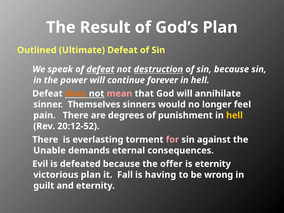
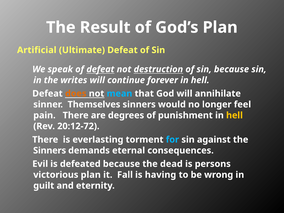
Outlined: Outlined -> Artificial (37, 50)
power: power -> writes (74, 80)
mean colour: pink -> light blue (119, 94)
20:12-52: 20:12-52 -> 20:12-72 (78, 126)
for colour: pink -> light blue (172, 140)
Unable: Unable -> Sinners (50, 150)
offer: offer -> dead (171, 164)
is eternity: eternity -> persons (213, 164)
